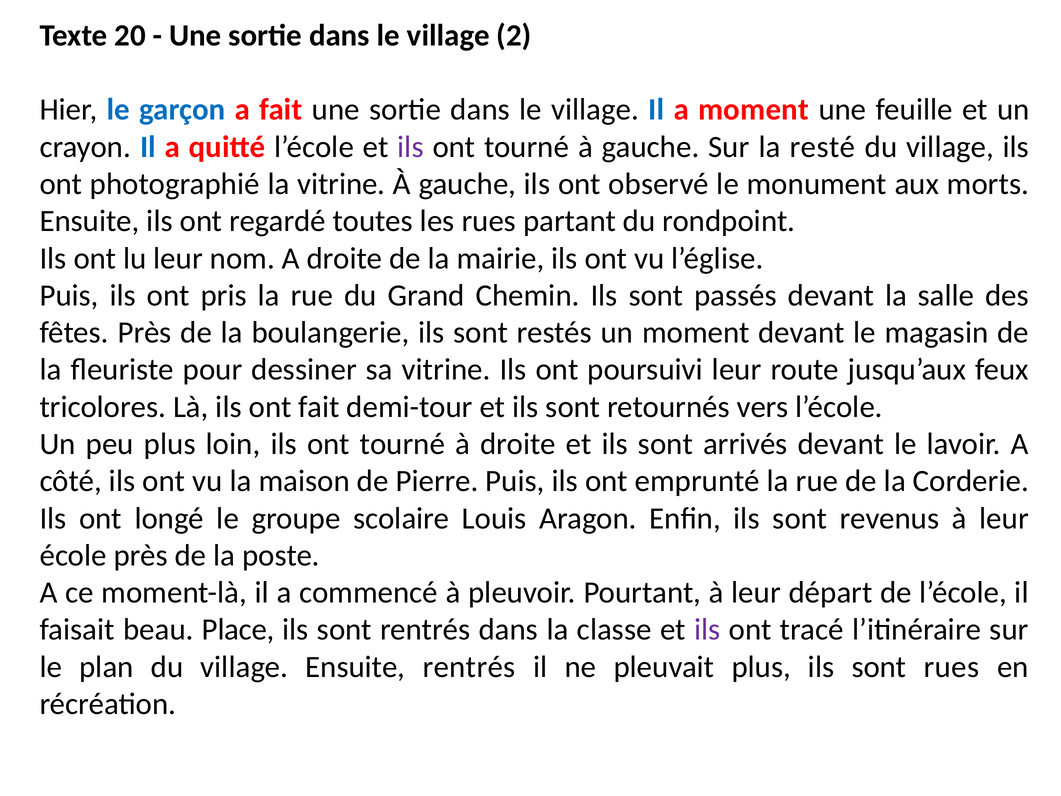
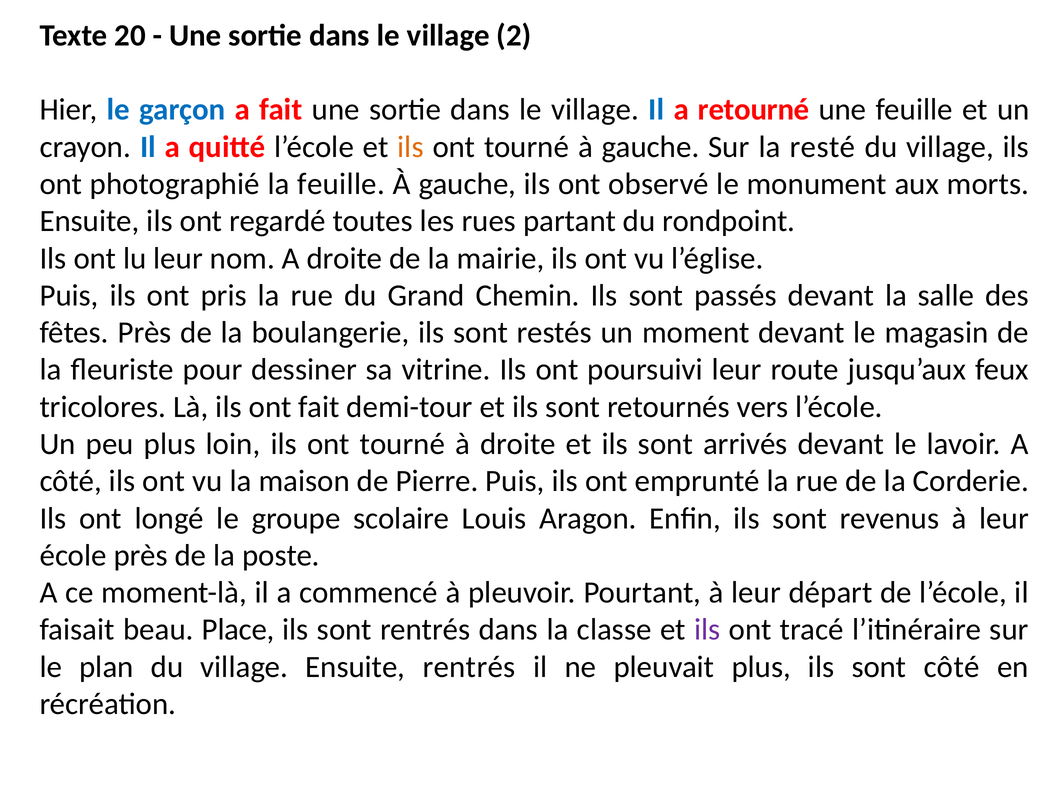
a moment: moment -> retourné (754, 110)
ils colour: purple -> orange (411, 147)
la vitrine: vitrine -> feuille (341, 184)
sont rues: rues -> côté (952, 667)
